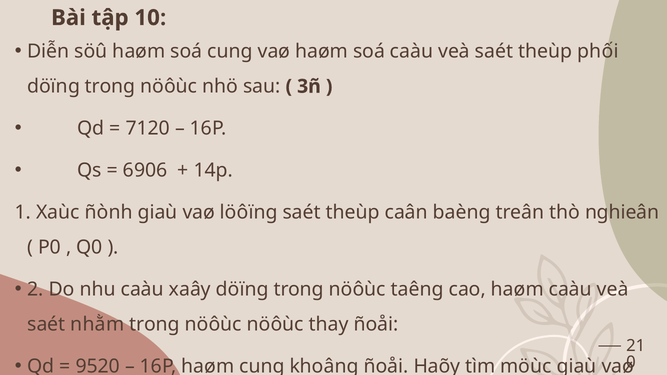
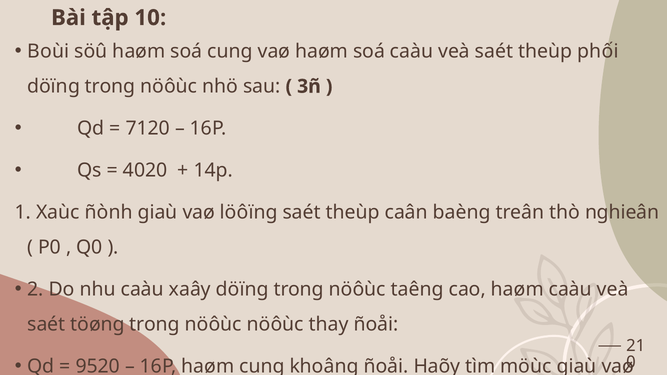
Diễn: Diễn -> Boùi (48, 51)
6906: 6906 -> 4020 (145, 170)
nhằm: nhằm -> töøng (98, 324)
